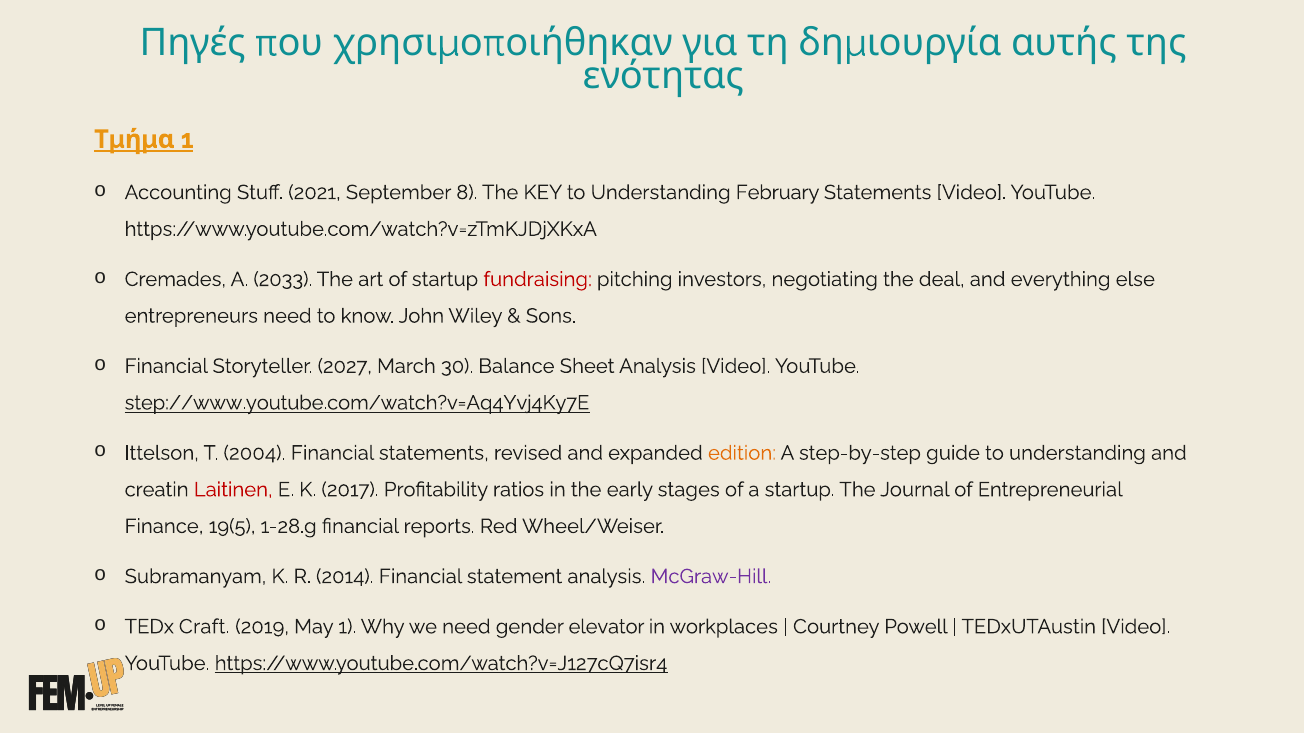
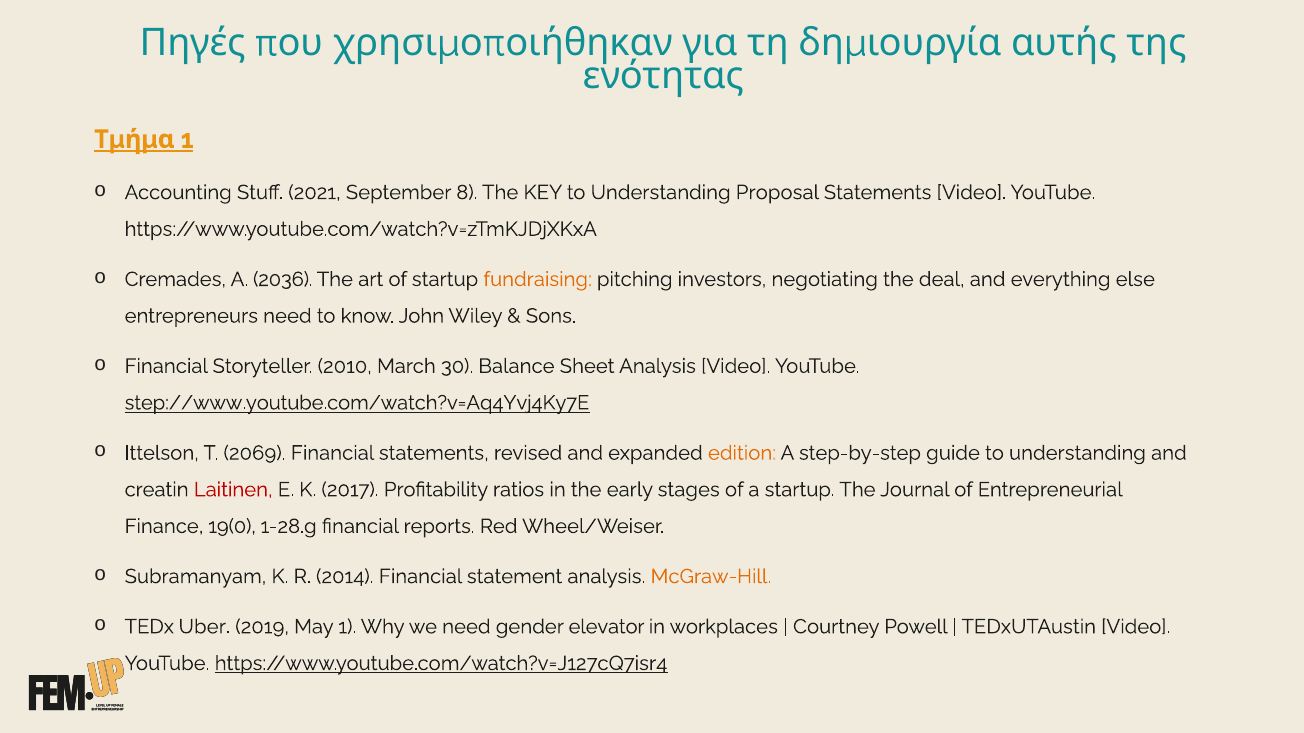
February: February -> Proposal (777, 193)
2033: 2033 -> 2036 (283, 279)
fundraising colour: red -> orange (538, 279)
2027: 2027 -> 2010 (345, 366)
2004: 2004 -> 2069 (255, 453)
19(5: 19(5 -> 19(0 (232, 527)
McGraw-Hill colour: purple -> orange (711, 577)
Craft: Craft -> Uber (204, 627)
